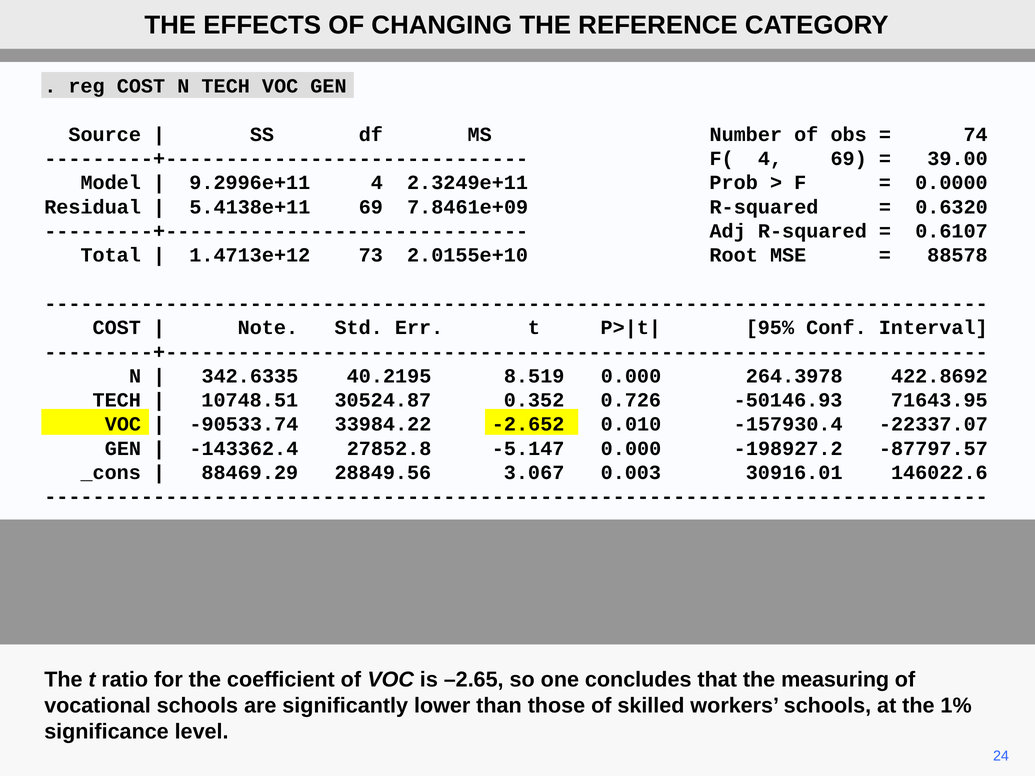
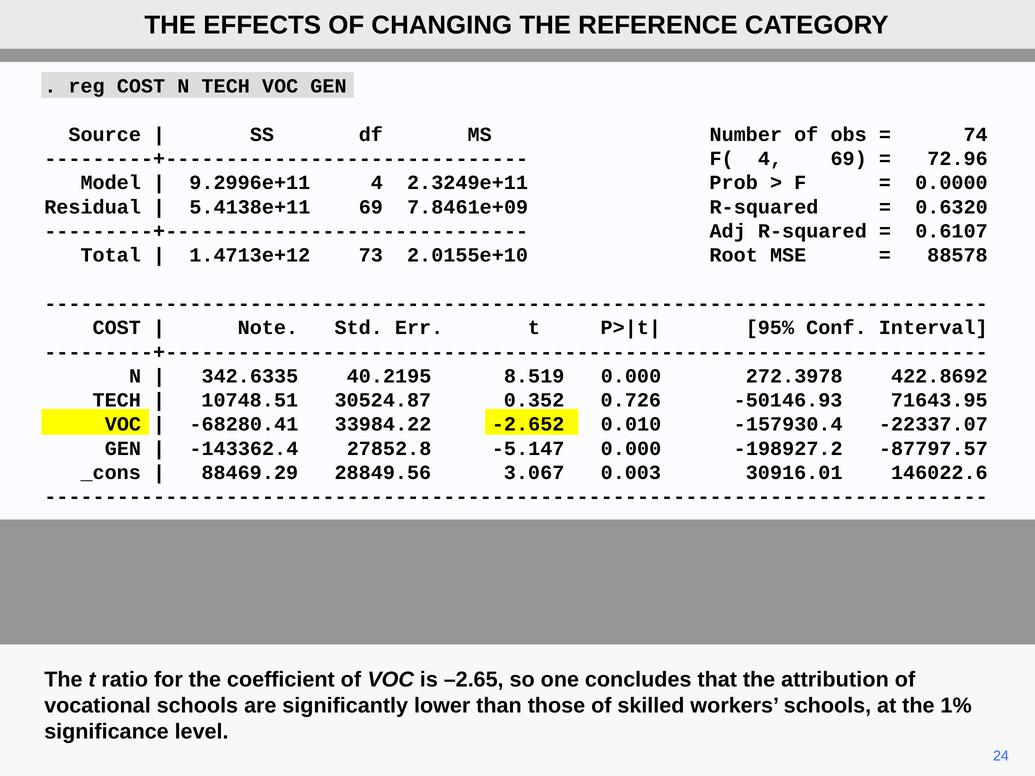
39.00: 39.00 -> 72.96 (958, 159)
264.3978: 264.3978 -> 272.3978 (794, 376)
-90533.74: -90533.74 -> -68280.41 (244, 424)
measuring: measuring -> attribution (835, 680)
